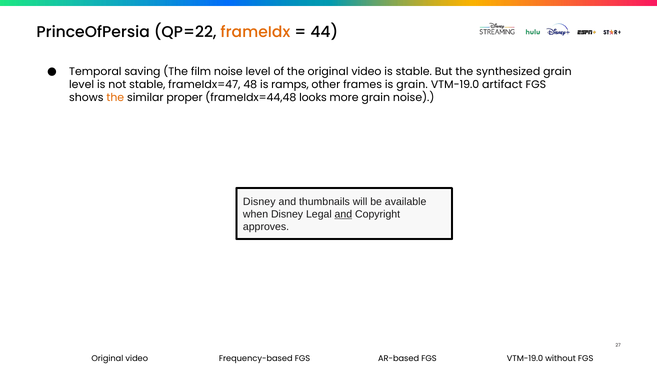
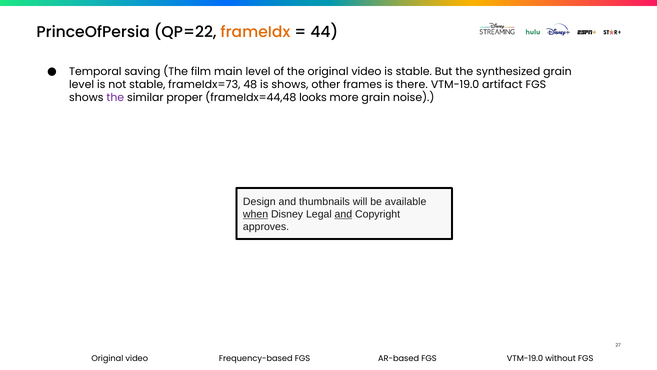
film noise: noise -> main (228, 71)
frameIdx=47: frameIdx=47 -> frameIdx=73 (204, 84)
is ramps: ramps -> shows (290, 84)
is grain: grain -> there (412, 84)
the colour: orange -> purple (115, 98)
Disney: Disney -> Design (259, 201)
when underline: none -> present (256, 214)
